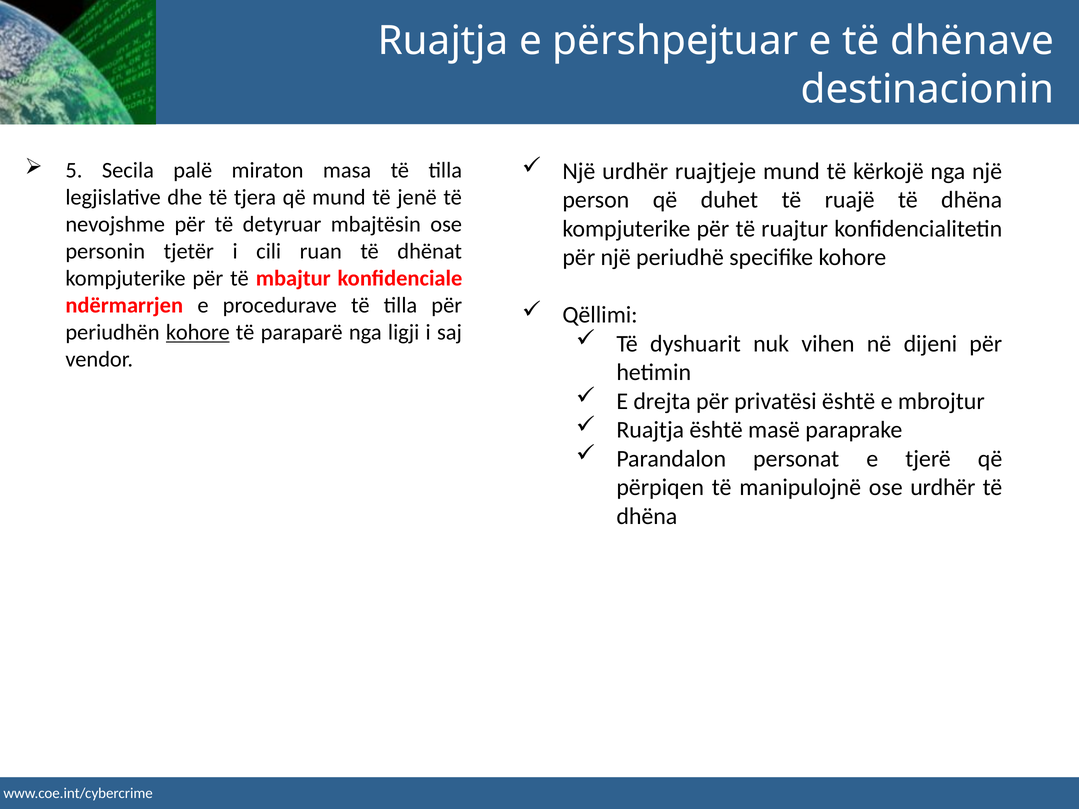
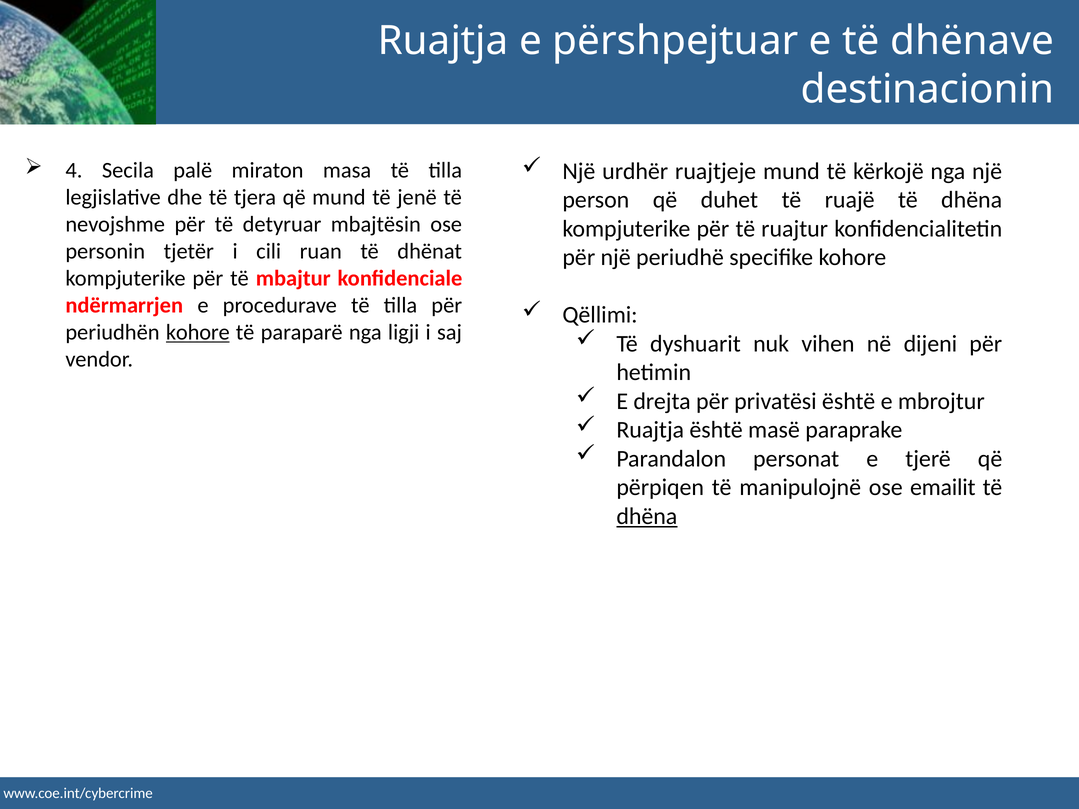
5: 5 -> 4 (74, 171)
ose urdhër: urdhër -> emailit (943, 488)
dhëna underline: none -> present (647, 516)
